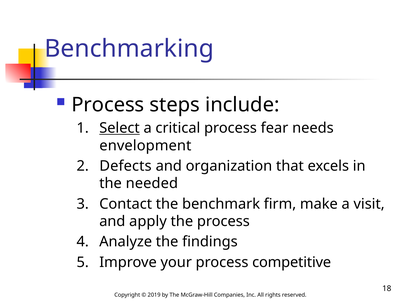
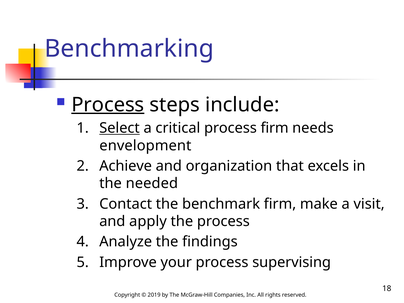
Process underline: none -> present (108, 105)
process fear: fear -> firm (275, 128)
Defects: Defects -> Achieve (126, 166)
competitive: competitive -> supervising (292, 262)
